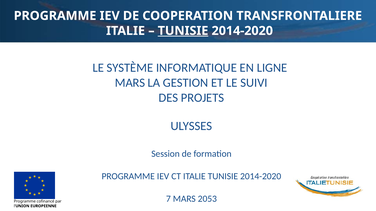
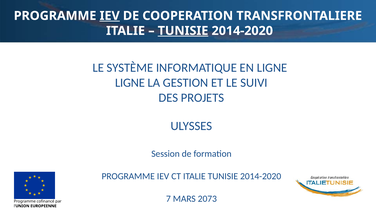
IEV underline: none -> present (110, 16)
MARS: MARS -> LIGNE (130, 83)
2053: 2053 -> 2073 (207, 199)
